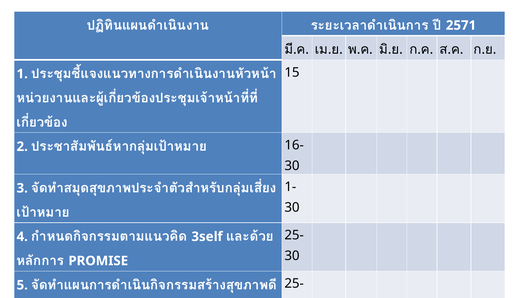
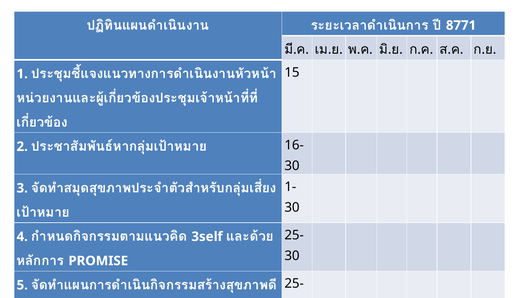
2571: 2571 -> 8771 (461, 25)
